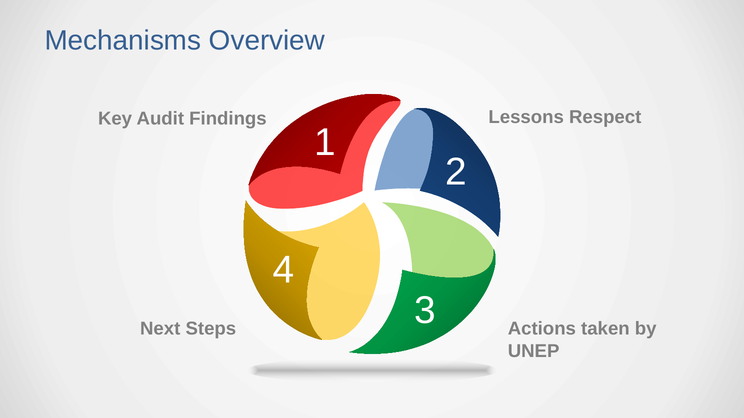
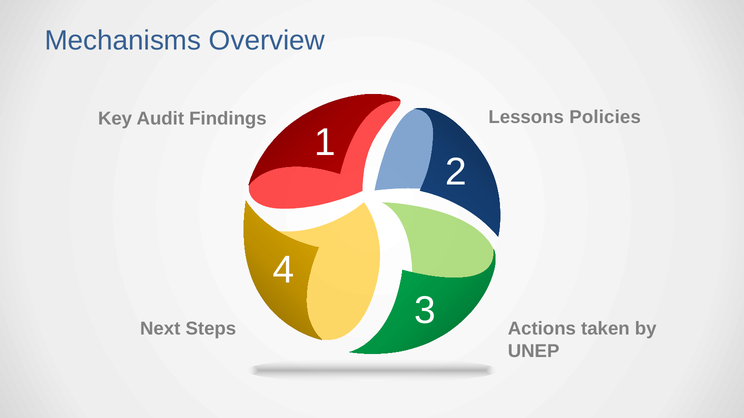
Respect: Respect -> Policies (605, 117)
